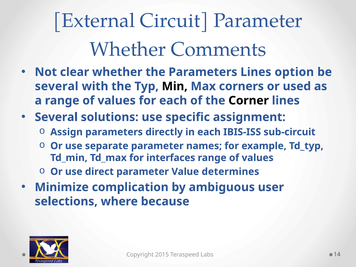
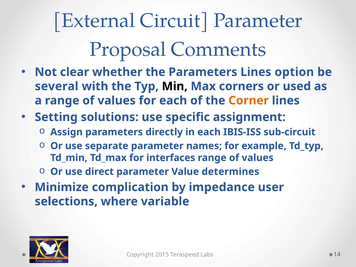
Whether: Whether -> Proposal (128, 49)
Corner colour: black -> orange (249, 101)
Several: Several -> Setting (56, 117)
ambiguous: ambiguous -> impedance (222, 187)
because: because -> variable (165, 201)
